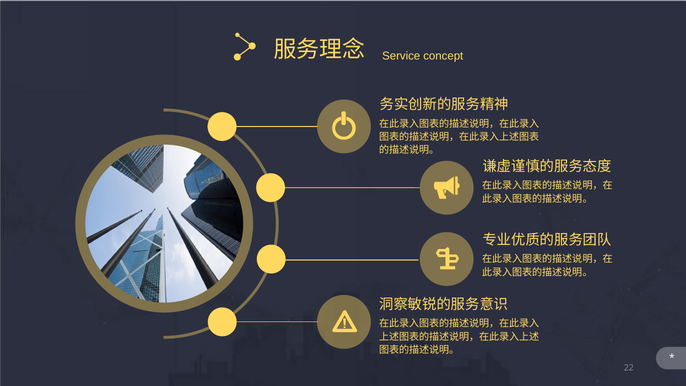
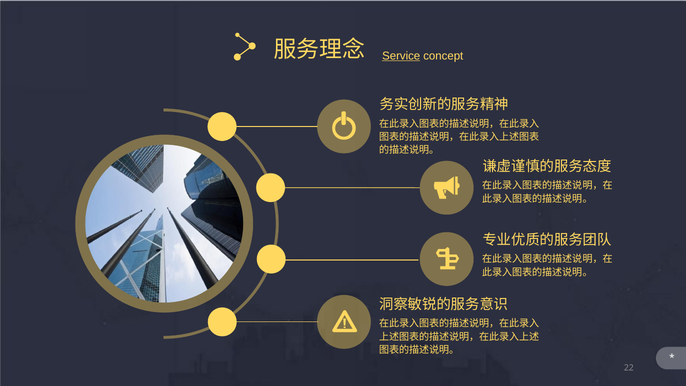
Service underline: none -> present (401, 56)
